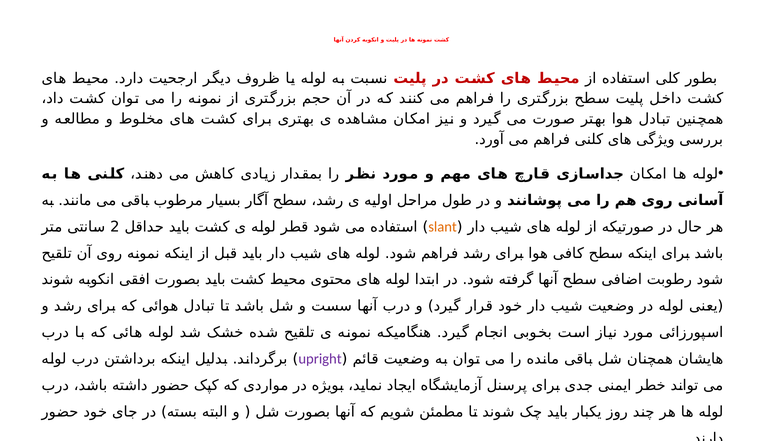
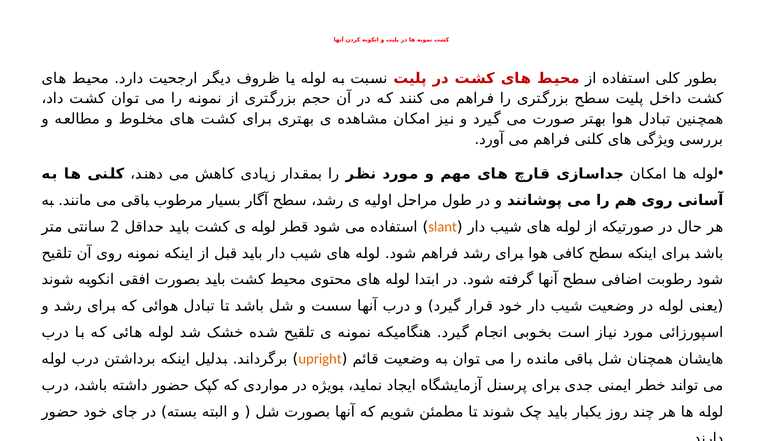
upright colour: purple -> orange (320, 359)
